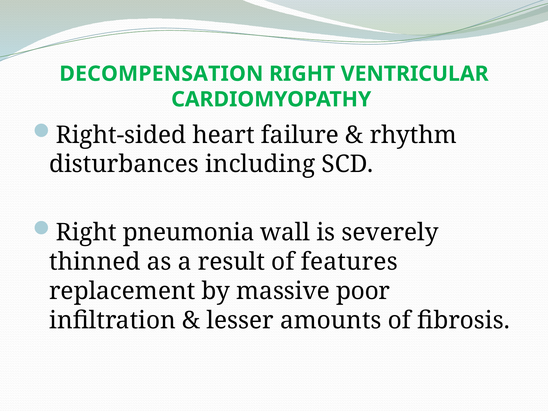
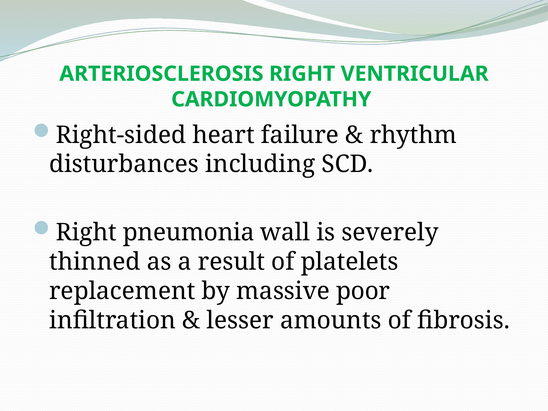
DECOMPENSATION: DECOMPENSATION -> ARTERIOSCLEROSIS (161, 74)
features: features -> platelets (350, 262)
